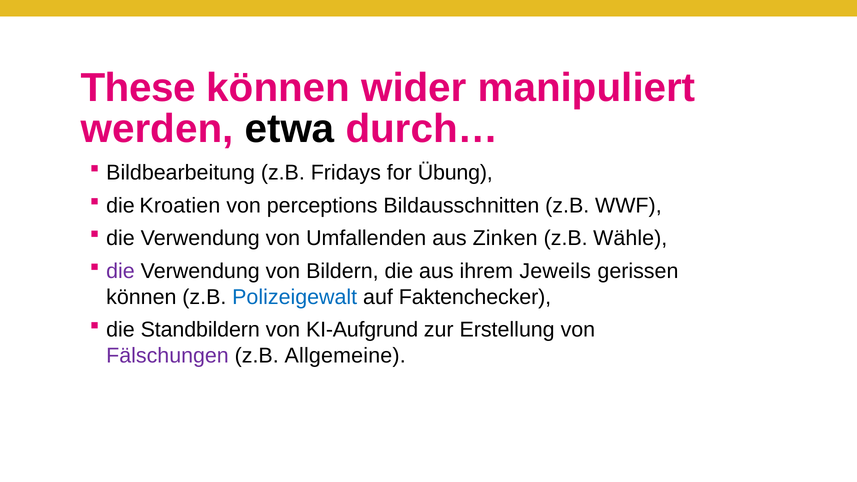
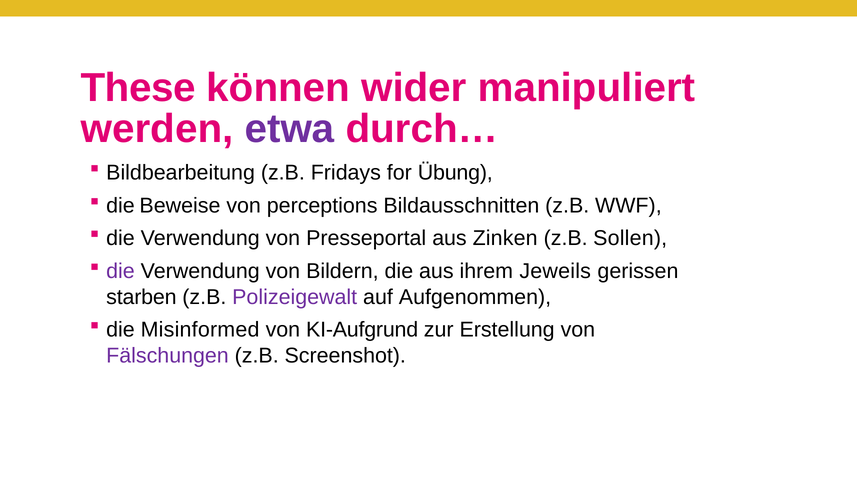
etwa colour: black -> purple (290, 129)
Kroatien: Kroatien -> Beweise (180, 206)
Umfallenden: Umfallenden -> Presseportal (366, 238)
Wähle: Wähle -> Sollen (630, 238)
können: können -> starben (141, 297)
Polizeigewalt colour: blue -> purple (295, 297)
Faktenchecker: Faktenchecker -> Aufgenommen (475, 297)
Standbildern: Standbildern -> Misinformed (200, 330)
Allgemeine: Allgemeine -> Screenshot (345, 356)
